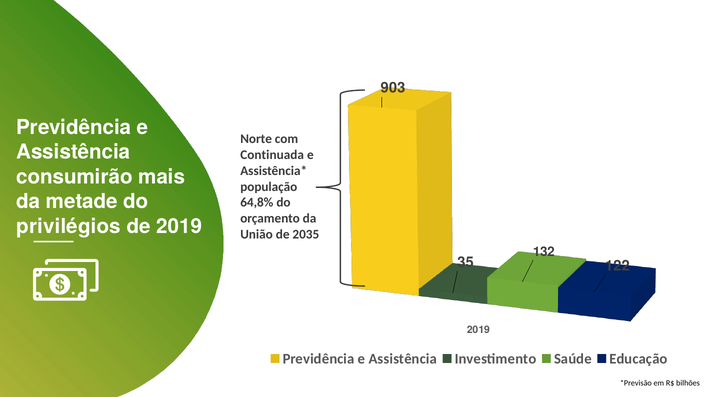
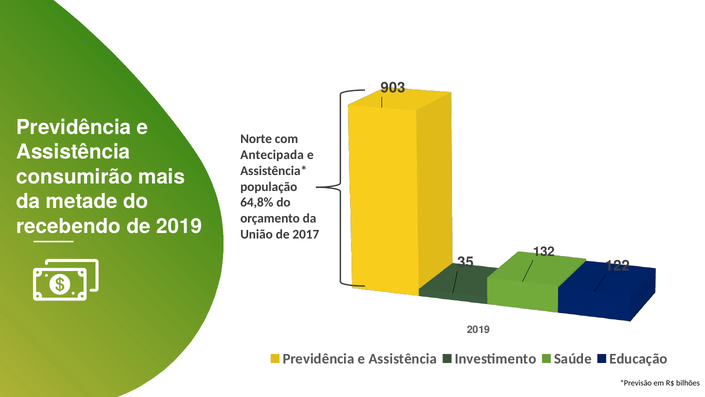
Continuada: Continuada -> Antecipada (272, 155)
privilégios: privilégios -> recebendo (69, 226)
2035: 2035 -> 2017 (306, 234)
